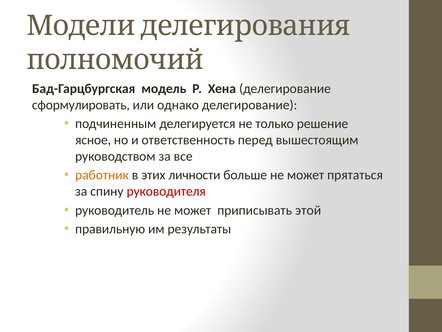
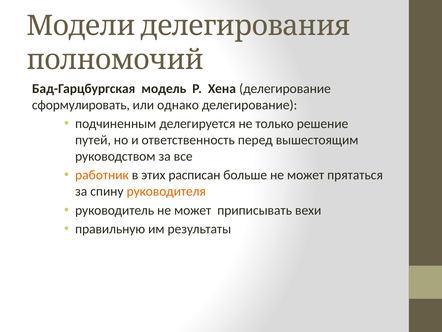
ясное: ясное -> путей (93, 140)
личности: личности -> расписан (194, 175)
руководителя colour: red -> orange (166, 191)
этой: этой -> вехи (308, 210)
